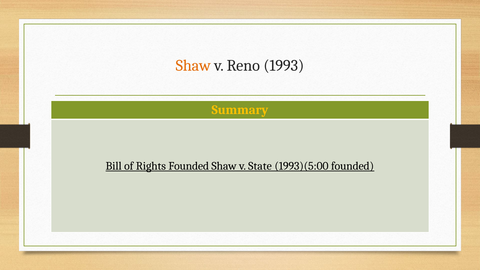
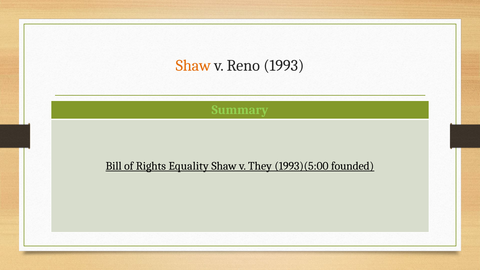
Summary colour: yellow -> light green (240, 110)
Rights Founded: Founded -> Equality (189, 166)
State: State -> They (260, 166)
